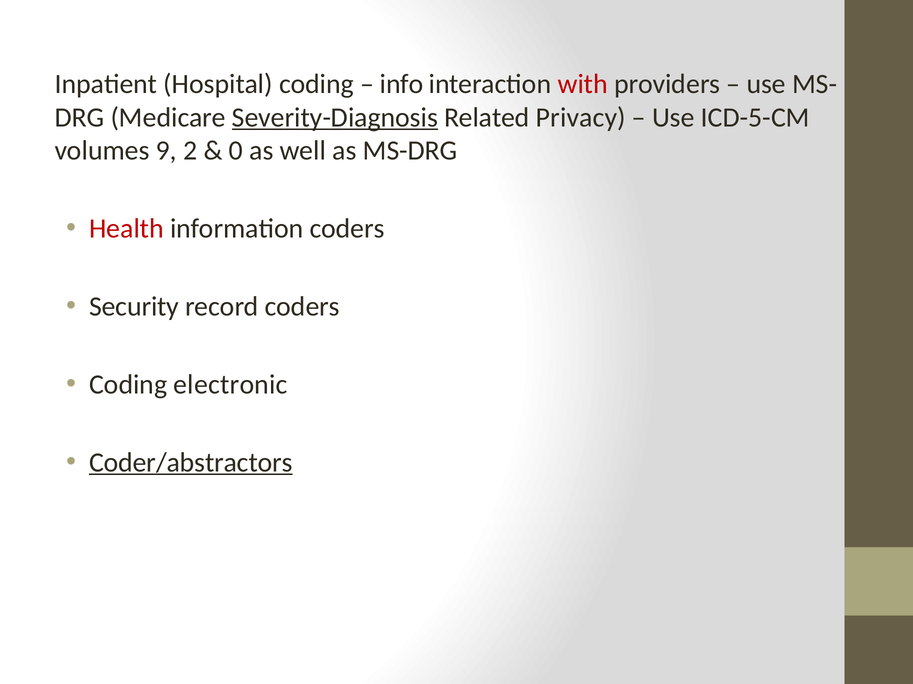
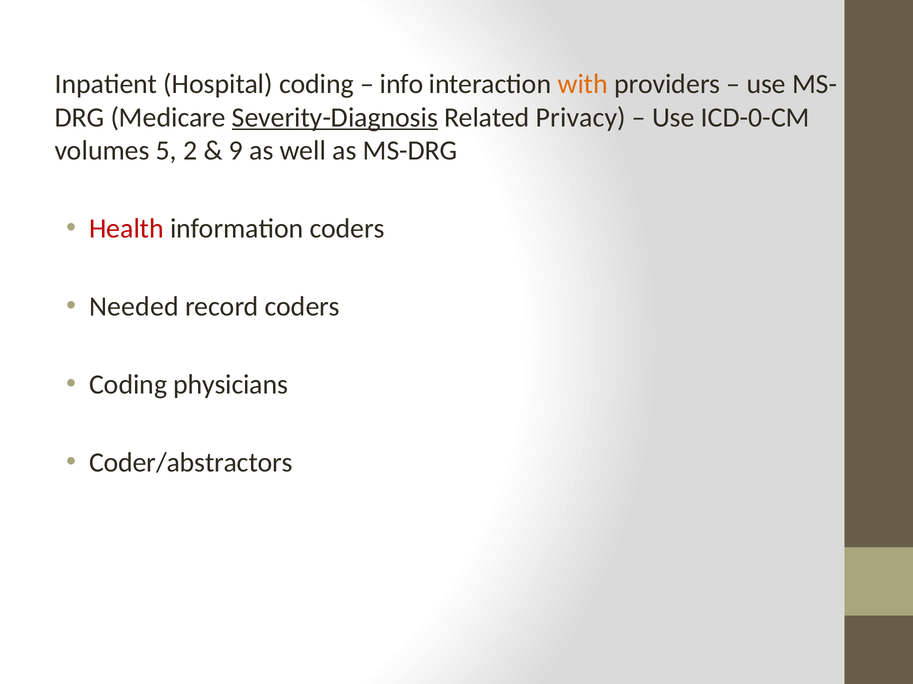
with colour: red -> orange (583, 84)
ICD-5-CM: ICD-5-CM -> ICD-0-CM (755, 118)
9: 9 -> 5 (166, 151)
0: 0 -> 9 (236, 151)
Security: Security -> Needed (134, 307)
electronic: electronic -> physicians (231, 385)
Coder/abstractors underline: present -> none (191, 463)
